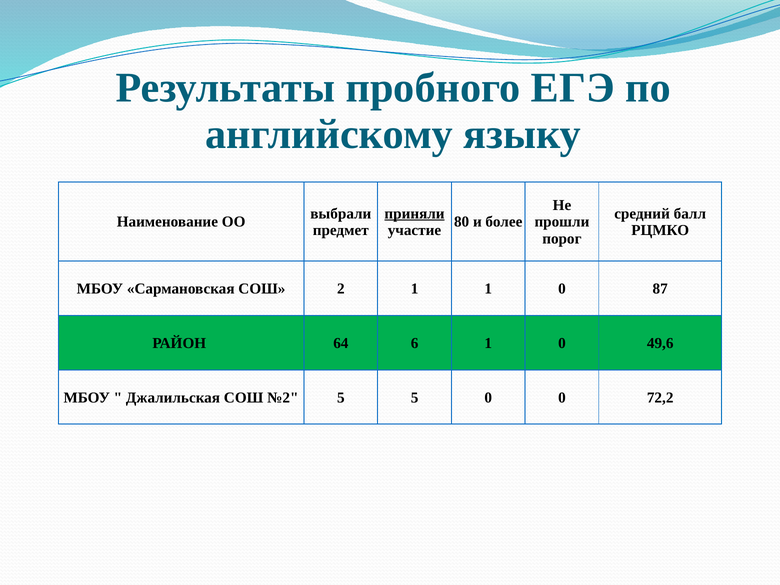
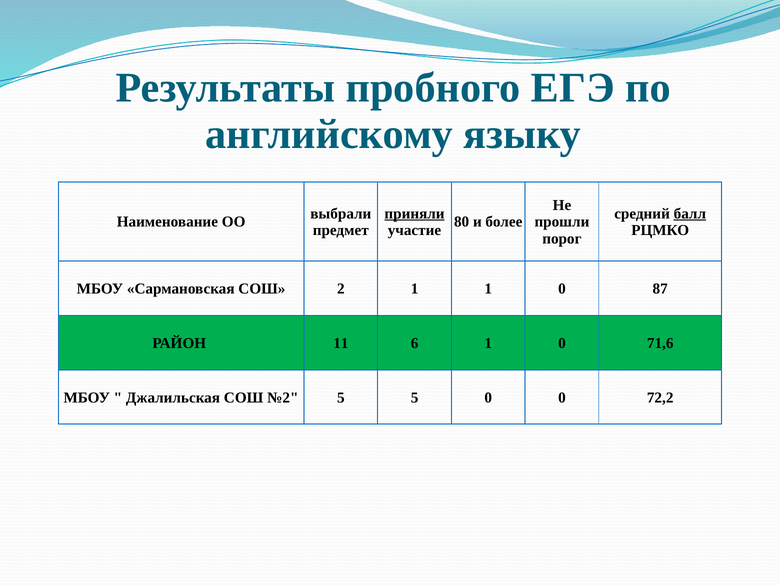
балл underline: none -> present (690, 214)
64: 64 -> 11 (341, 343)
49,6: 49,6 -> 71,6 (660, 343)
